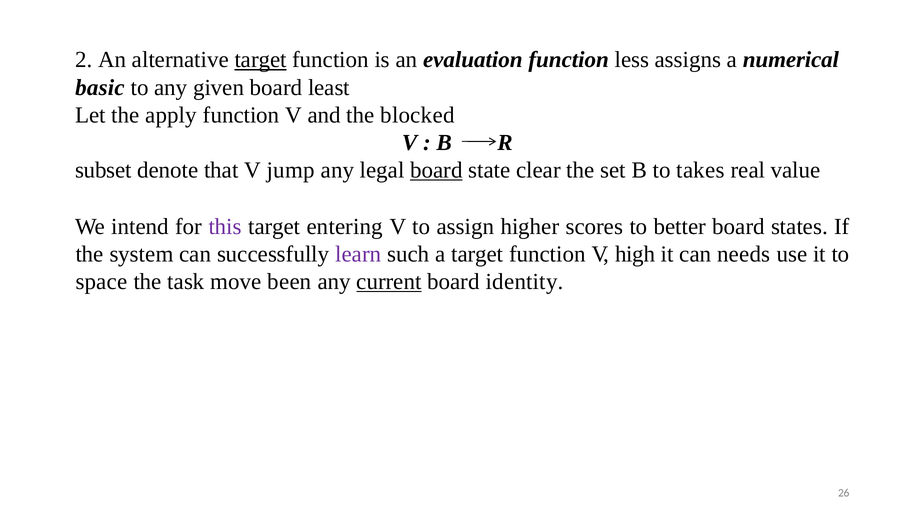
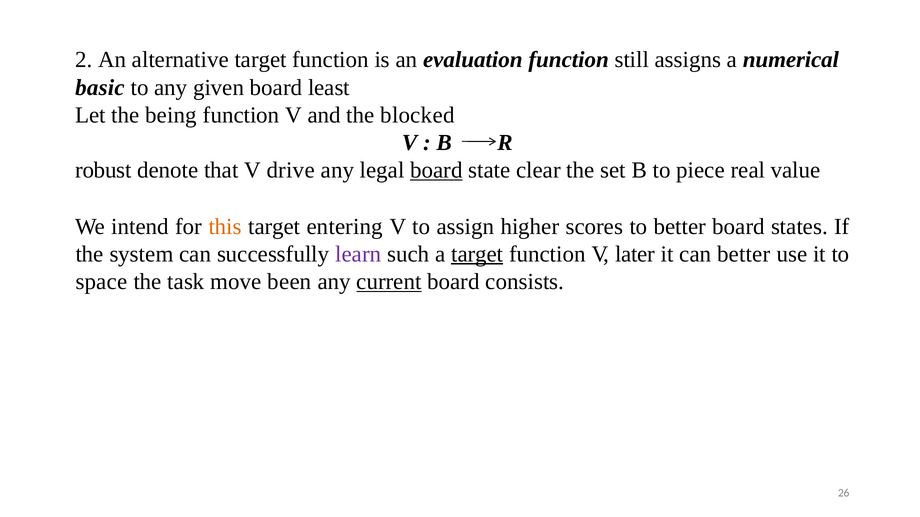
target underline: present -> none (261, 60)
less: less -> still (632, 60)
apply: apply -> being (171, 115)
subset: subset -> robust (103, 170)
jump: jump -> drive (291, 170)
takes: takes -> piece (701, 170)
this colour: purple -> orange (225, 227)
target underline: none -> present (477, 254)
high: high -> later (635, 254)
can needs: needs -> better (744, 254)
identity: identity -> consists (525, 282)
